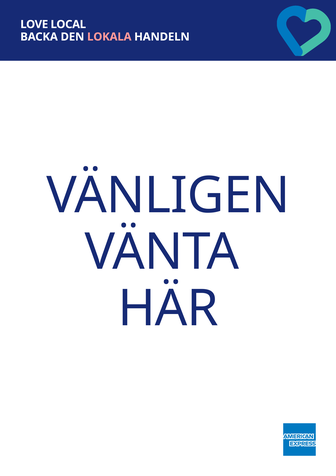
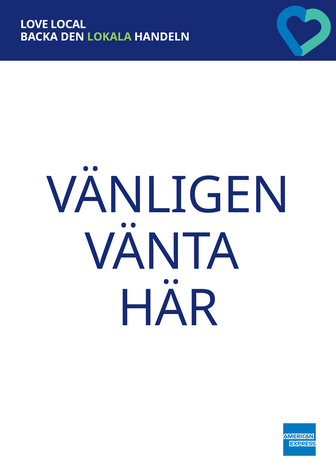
LOKALA colour: pink -> light green (109, 37)
